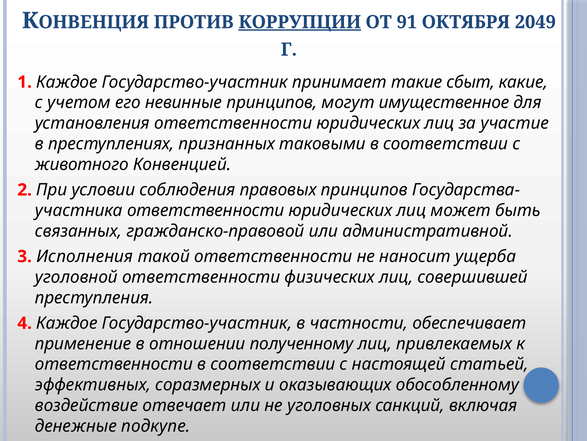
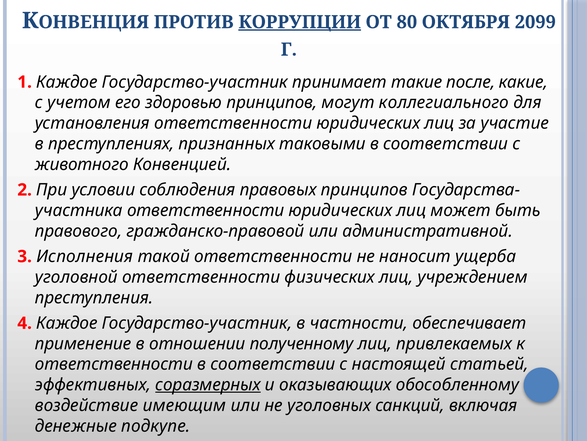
91: 91 -> 80 (407, 22)
2049: 2049 -> 2099 (535, 22)
сбыт: сбыт -> после (471, 82)
невинные: невинные -> здоровью (184, 102)
имущественное: имущественное -> коллегиального (444, 102)
связанных: связанных -> правового (79, 231)
совершившей: совершившей -> учреждением (473, 277)
соразмерных underline: none -> present (208, 384)
отвечает: отвечает -> имеющим (184, 405)
